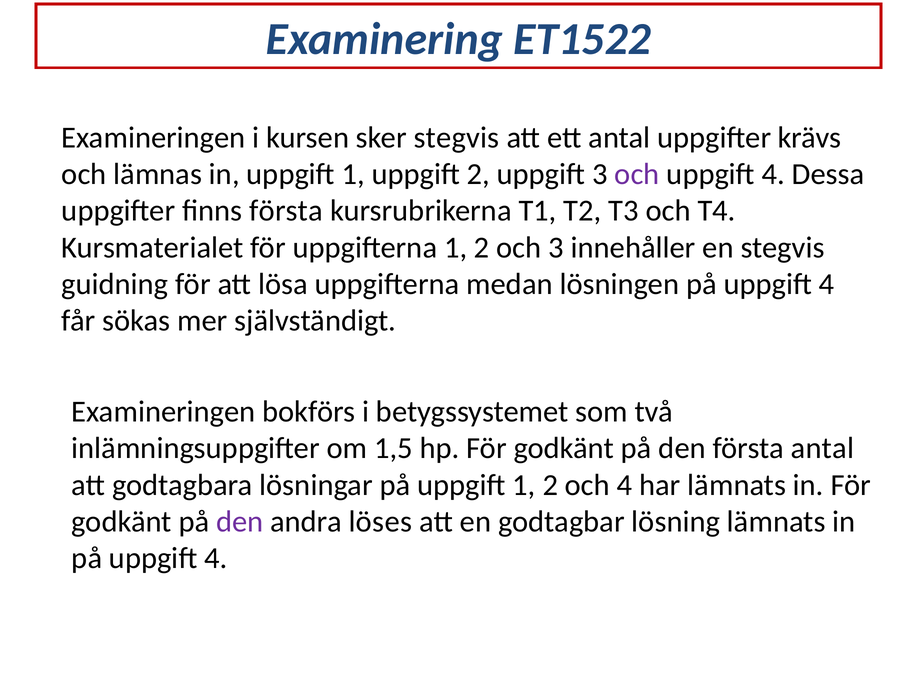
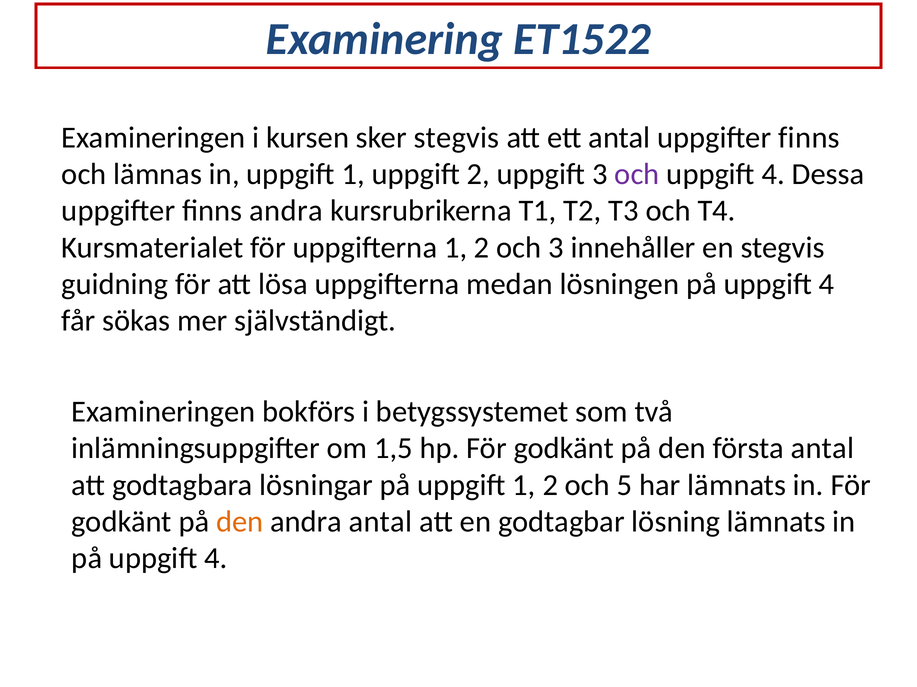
antal uppgifter krävs: krävs -> finns (809, 138)
finns första: första -> andra (286, 211)
och 4: 4 -> 5 (625, 485)
den colour: purple -> orange (240, 522)
andra löses: löses -> antal (380, 522)
